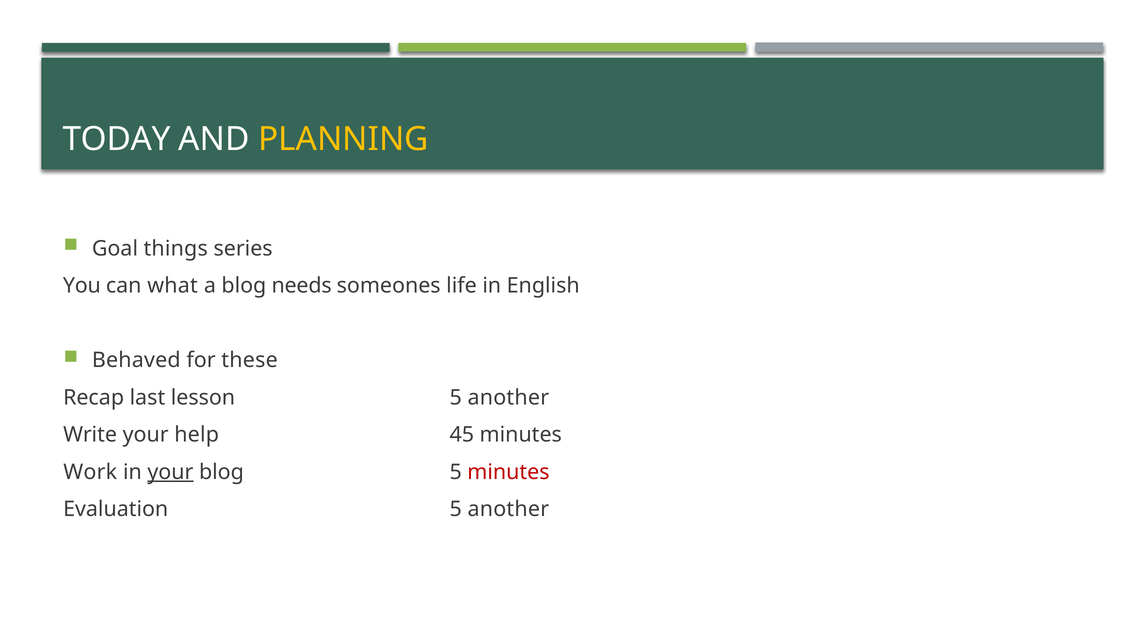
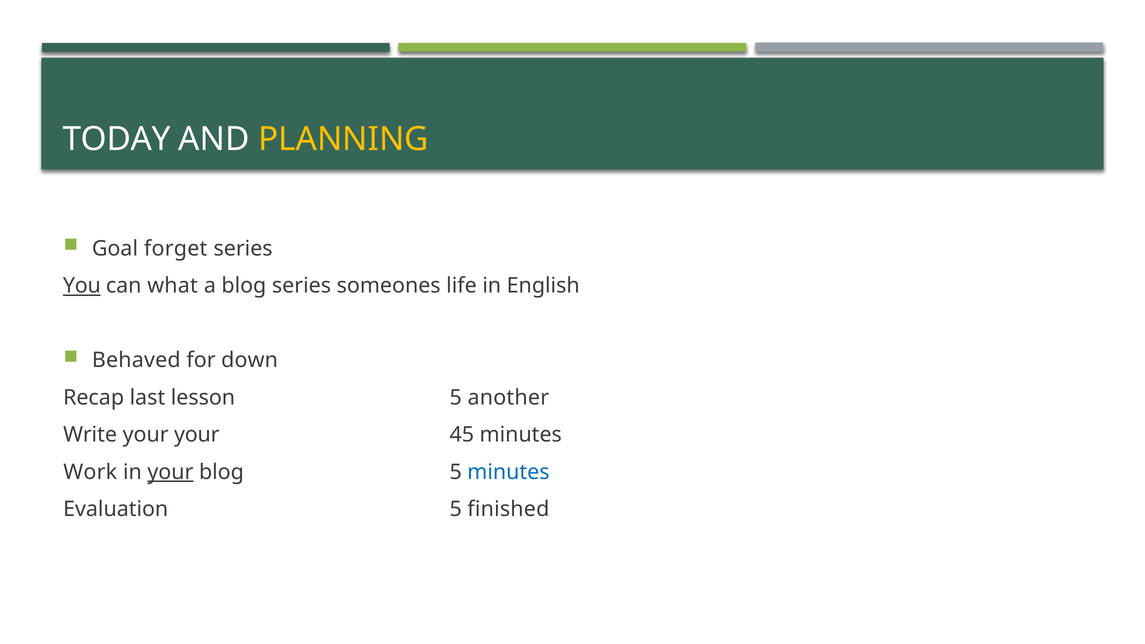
things: things -> forget (176, 249)
You underline: none -> present (82, 286)
blog needs: needs -> series (302, 286)
these: these -> down (250, 360)
your help: help -> your (197, 435)
minutes colour: red -> blue (508, 472)
Evaluation 5 another: another -> finished (508, 509)
